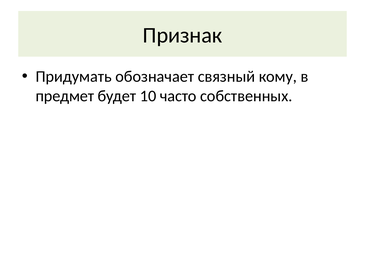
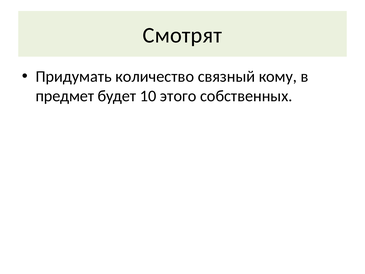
Признак: Признак -> Смотрят (182, 35)
обозначает: обозначает -> количество (155, 77)
часто: часто -> этого (178, 96)
